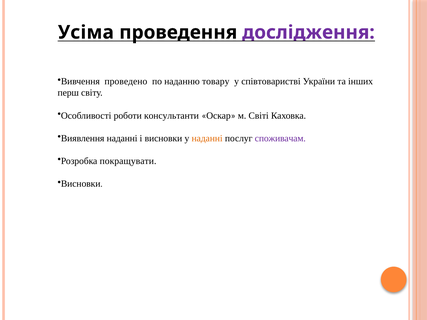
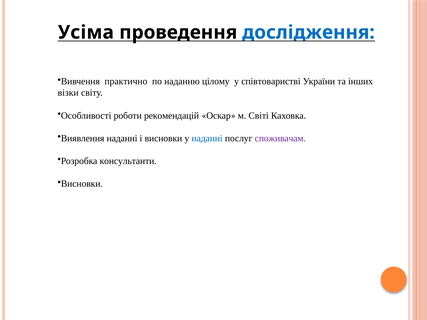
дослідження colour: purple -> blue (308, 32)
проведено: проведено -> практично (126, 82)
товару: товару -> цілому (216, 82)
перш: перш -> візки (68, 93)
консультанти: консультанти -> рекомендацій (172, 116)
наданні colour: orange -> blue (207, 138)
покращувати: покращувати -> консультанти (128, 161)
